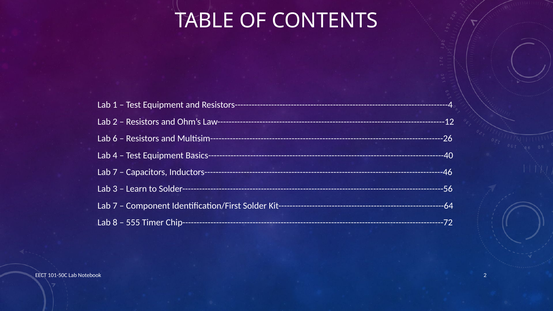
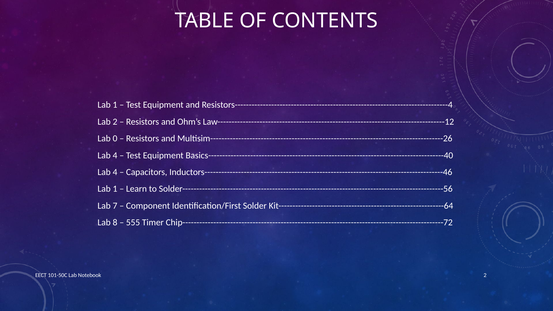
6: 6 -> 0 (115, 139)
7: 7 -> 4 (115, 172)
3: 3 -> 1 (115, 189)
